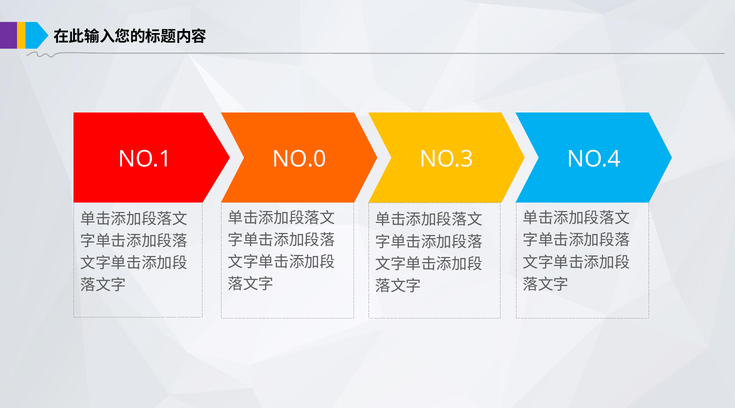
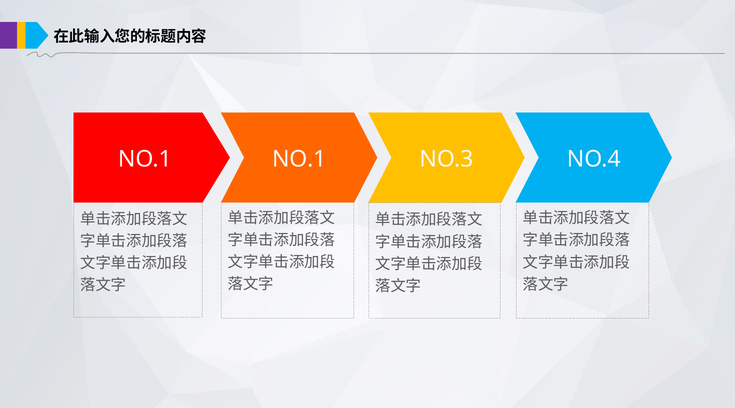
NO.0: NO.0 -> NO.1 (299, 159)
